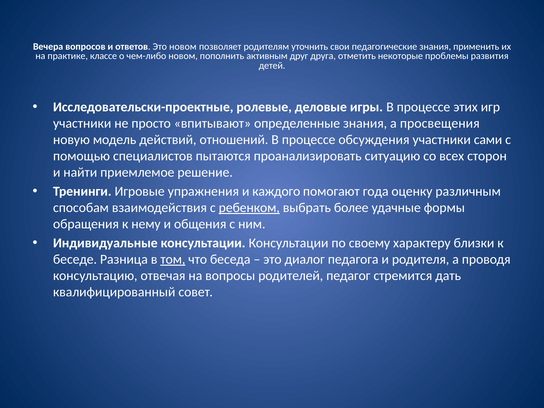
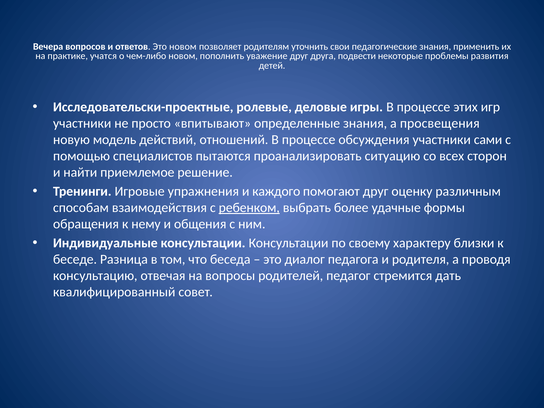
классе: классе -> учатся (103, 56)
активным: активным -> уважение (267, 56)
отметить: отметить -> подвести (357, 56)
помогают года: года -> друг (376, 191)
том underline: present -> none (173, 259)
